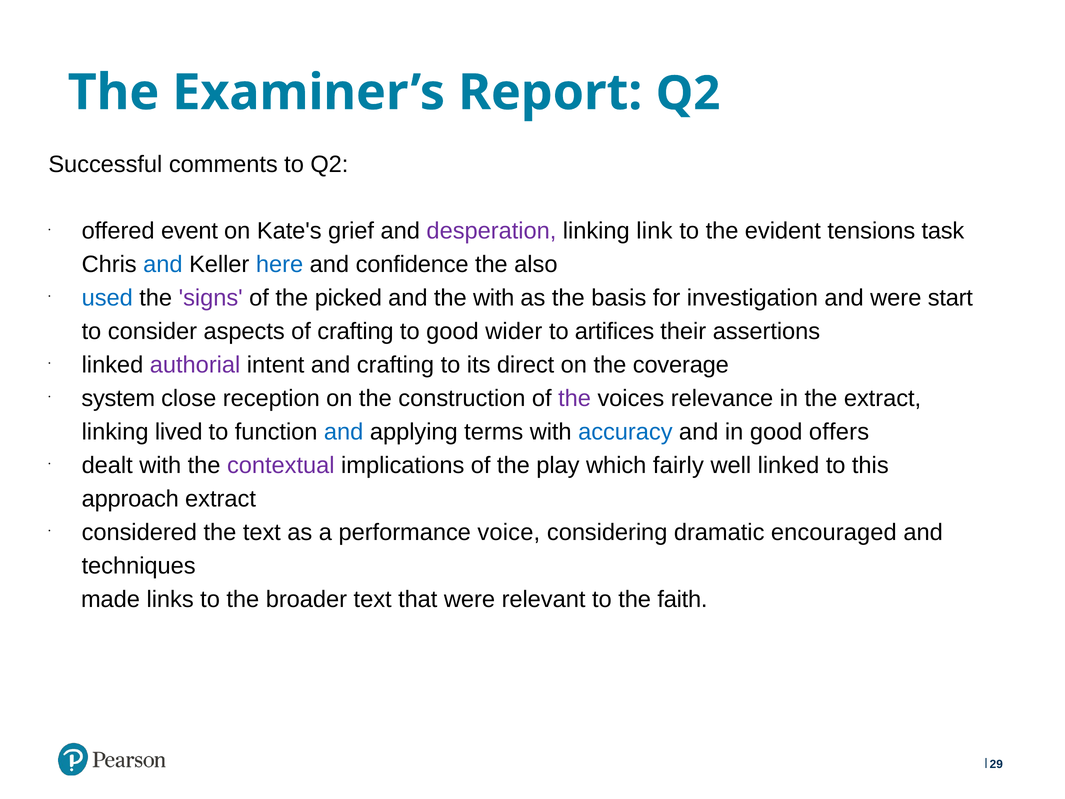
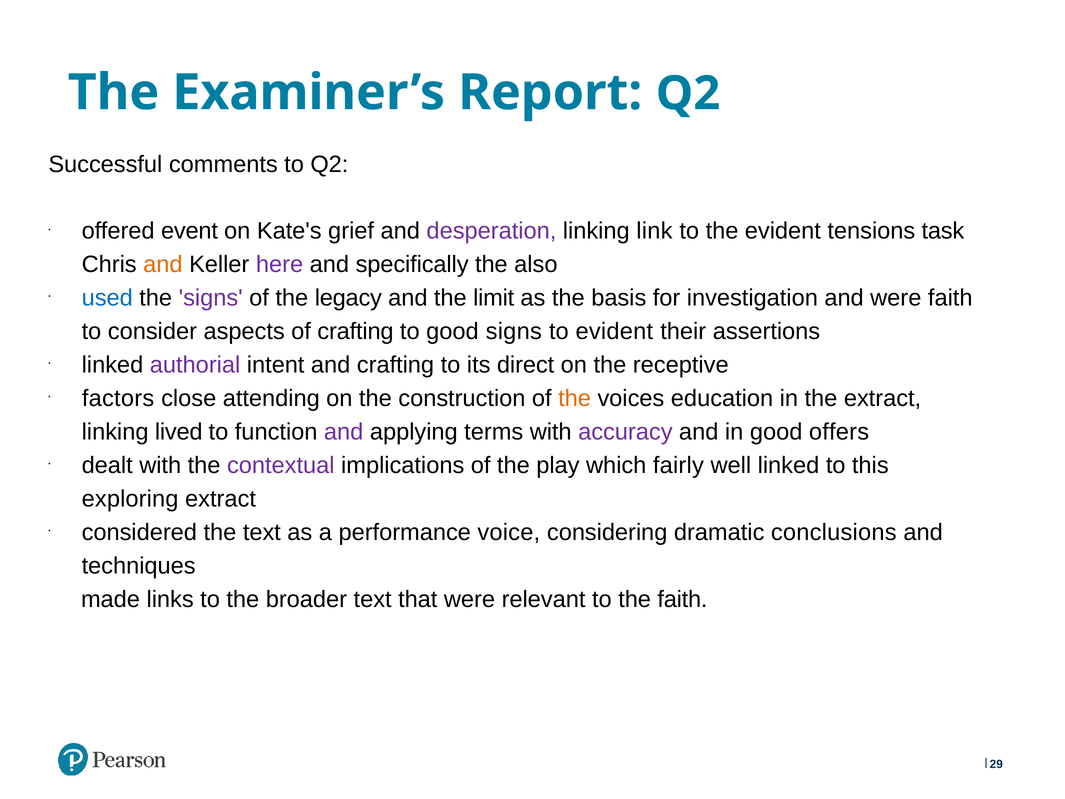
and colour: blue -> orange (163, 265)
here colour: blue -> purple (280, 265)
confidence: confidence -> specifically (412, 265)
picked: picked -> legacy (348, 298)
the with: with -> limit (494, 298)
were start: start -> faith (950, 298)
good wider: wider -> signs (514, 331)
to artifices: artifices -> evident (614, 331)
coverage: coverage -> receptive (681, 365)
system: system -> factors (118, 398)
reception: reception -> attending (271, 398)
the colour: purple -> orange (575, 398)
relevance: relevance -> education (722, 398)
and colour: blue -> purple (344, 432)
accuracy colour: blue -> purple (625, 432)
approach: approach -> exploring (130, 499)
encouraged: encouraged -> conclusions (834, 532)
